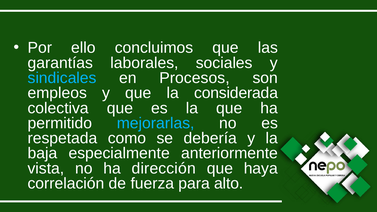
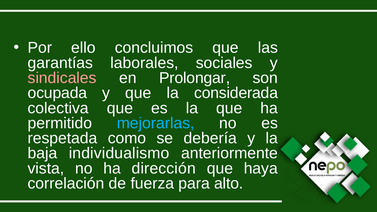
sindicales colour: light blue -> pink (62, 78)
Procesos: Procesos -> Prolongar (195, 78)
empleos: empleos -> ocupada (57, 93)
especialmente: especialmente -> individualismo (119, 153)
